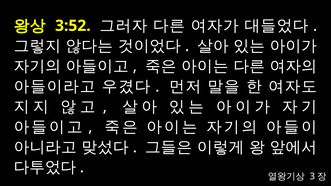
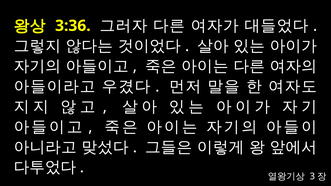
3:52: 3:52 -> 3:36 (73, 26)
